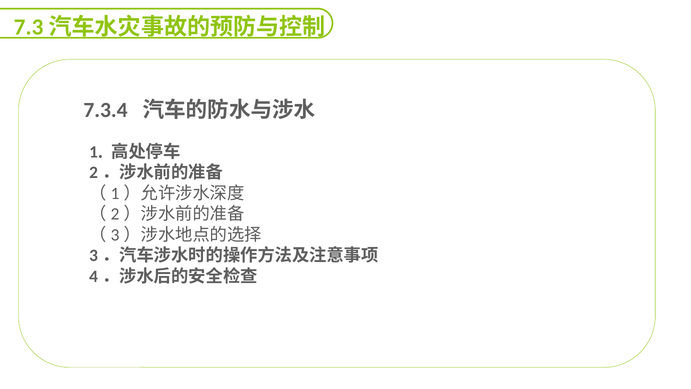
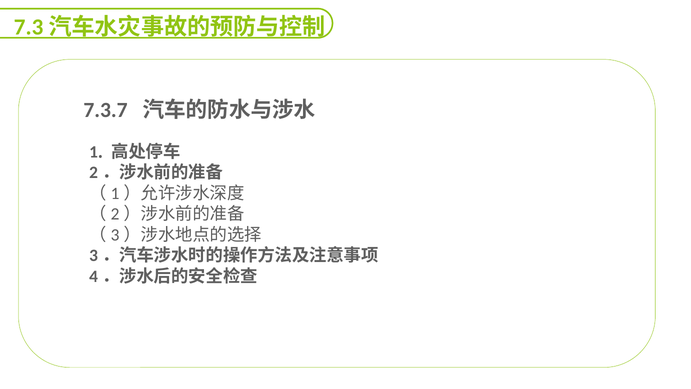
7.3.4: 7.3.4 -> 7.3.7 (106, 110)
